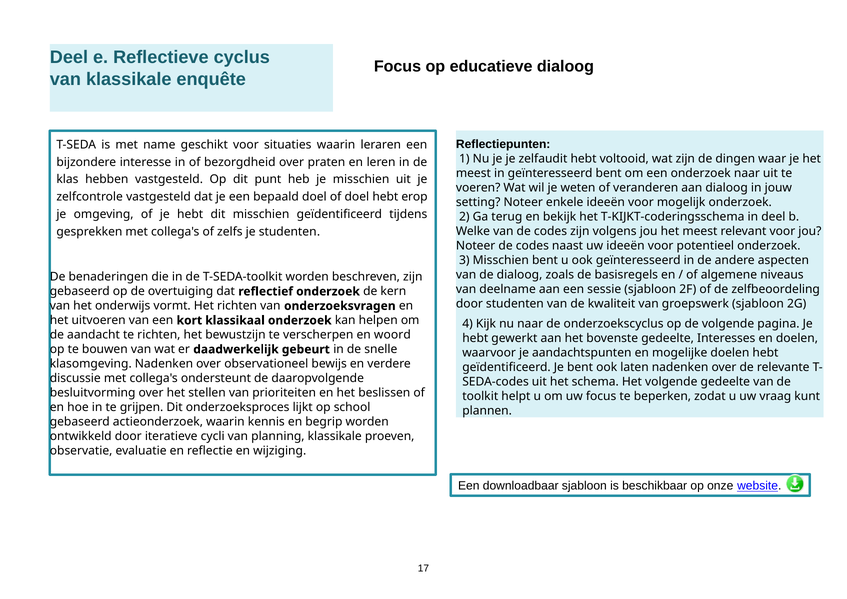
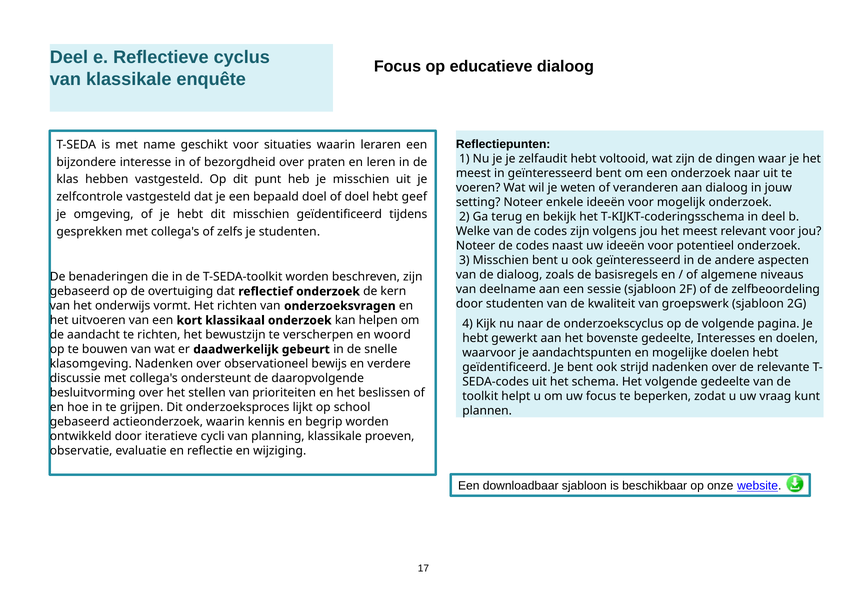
erop: erop -> geef (414, 197)
laten: laten -> strijd (635, 367)
